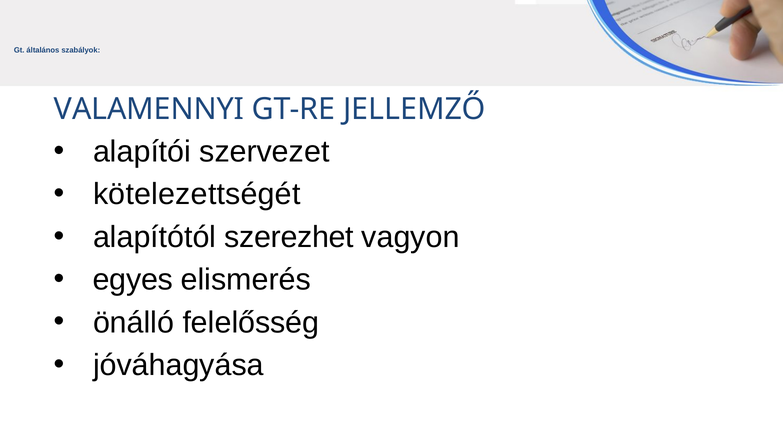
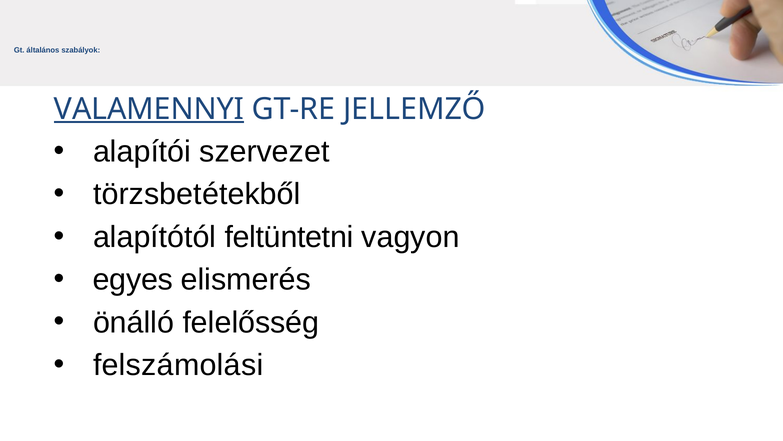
VALAMENNYI underline: none -> present (149, 109)
kötelezettségét: kötelezettségét -> törzsbetétekből (197, 194)
szerezhet: szerezhet -> feltüntetni (289, 237)
jóváhagyása: jóváhagyása -> felszámolási (178, 365)
